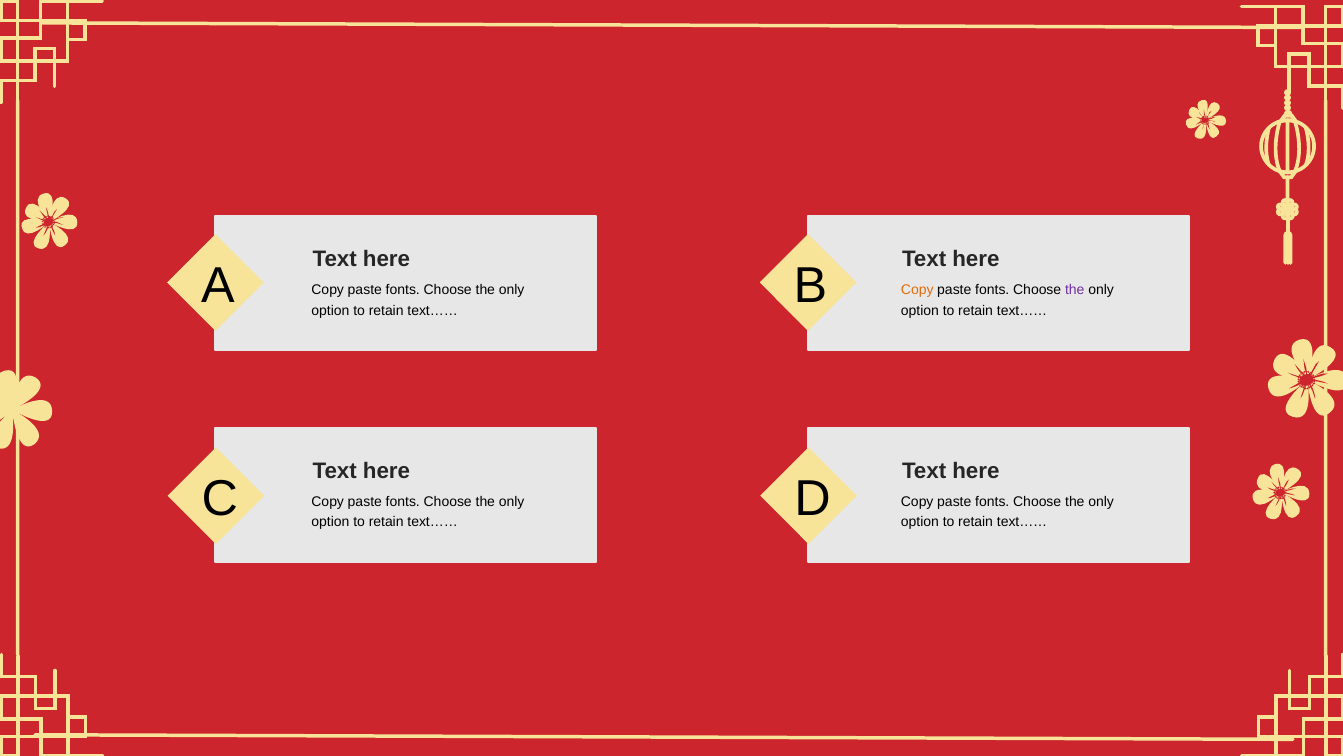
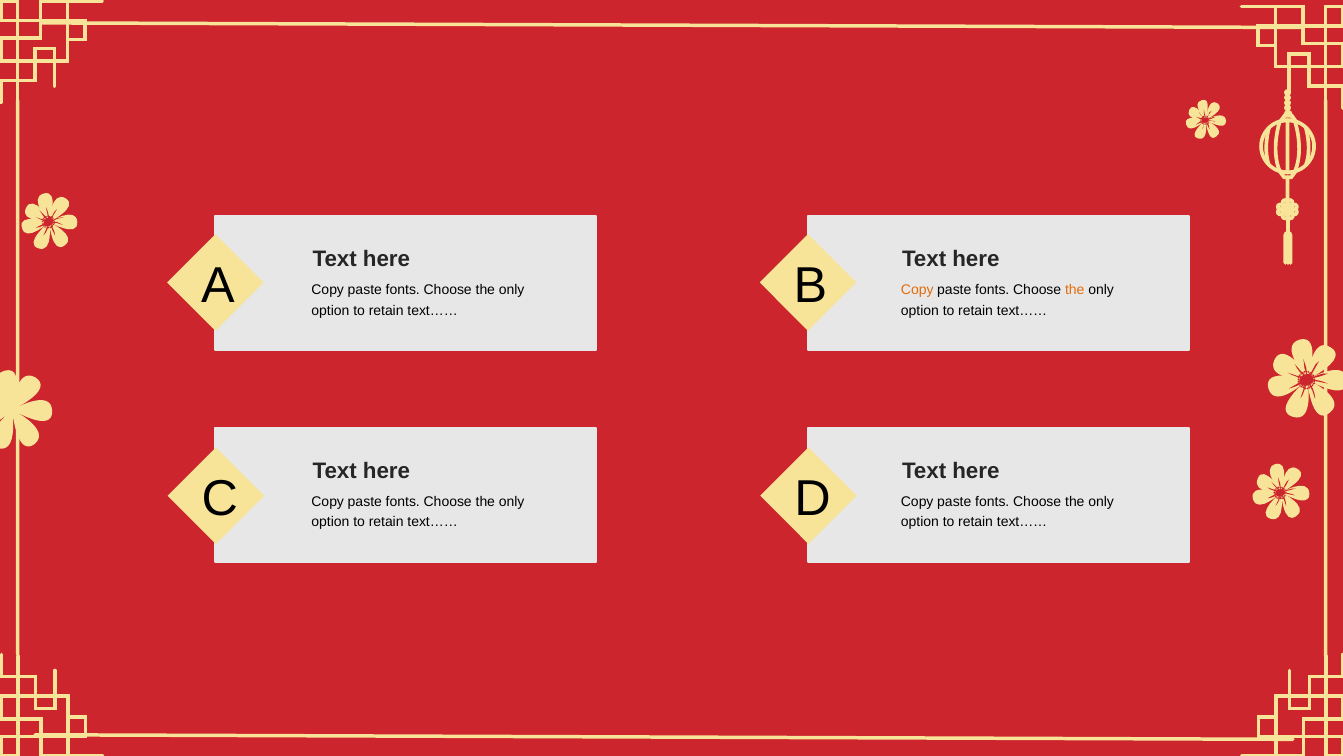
the colour: purple -> orange (1075, 290)
